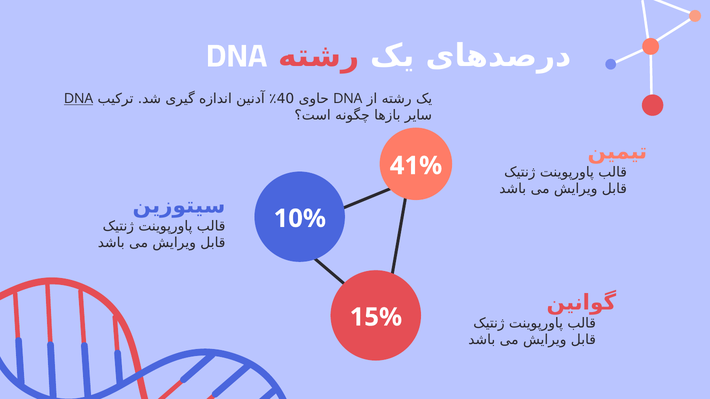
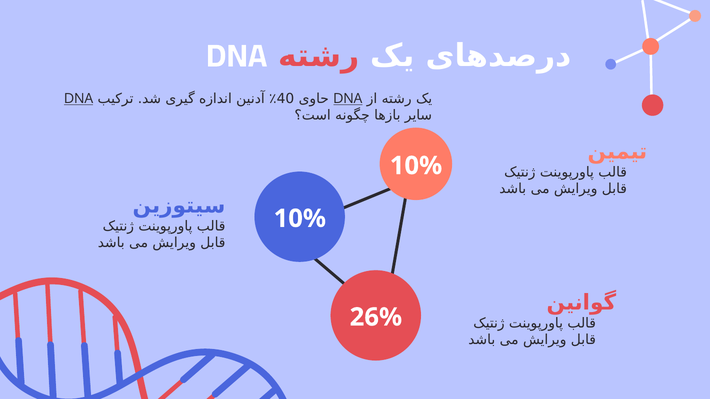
DNA underline: none -> present (348, 99)
41%: 41% -> 10% (416, 166)
15%: 15% -> 26% (376, 317)
